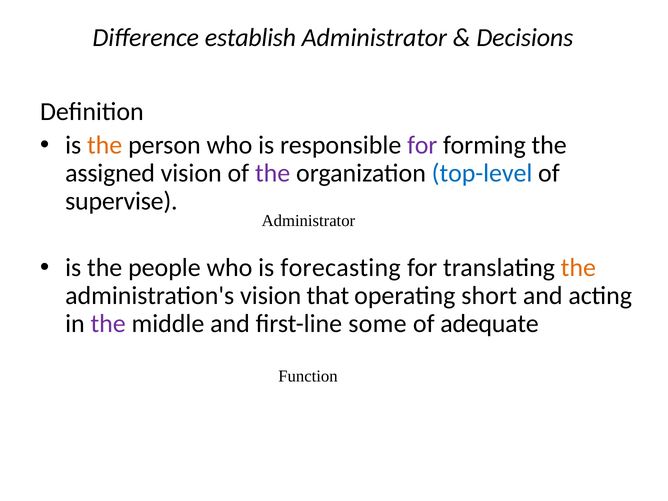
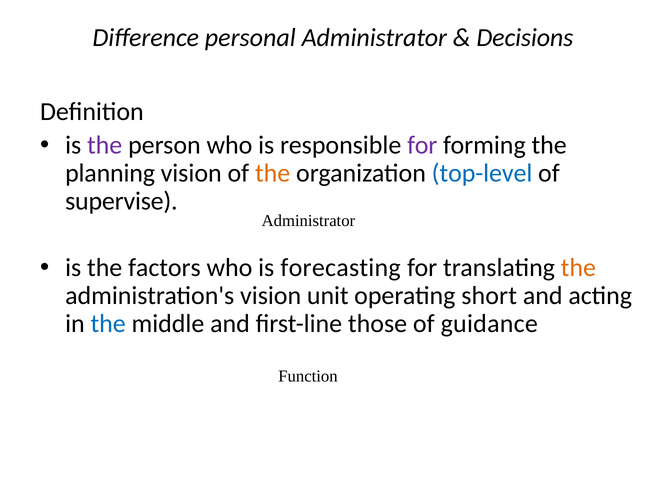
establish: establish -> personal (250, 38)
the colour: orange -> purple (105, 145)
assigned: assigned -> planning (110, 173)
the colour: purple -> orange (273, 173)
people: people -> factors (164, 268)
that: that -> unit (328, 296)
the colour: purple -> blue (108, 324)
some: some -> those (378, 324)
adequate: adequate -> guidance (489, 324)
